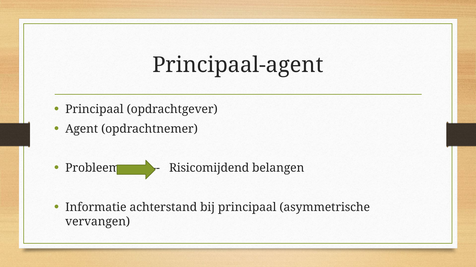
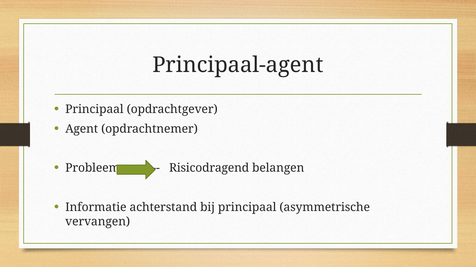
Risicomijdend: Risicomijdend -> Risicodragend (209, 168)
